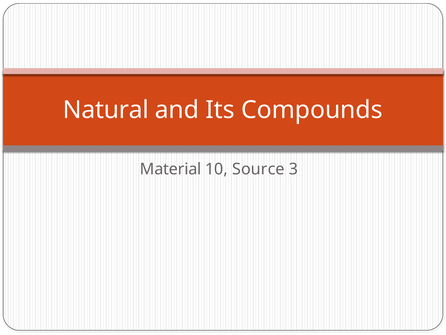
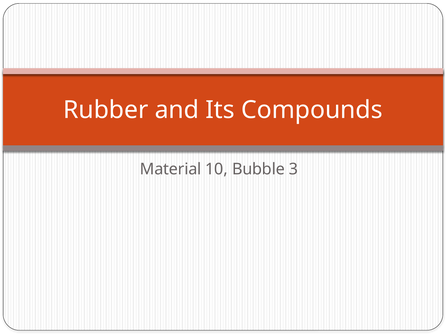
Natural: Natural -> Rubber (106, 110)
Source: Source -> Bubble (258, 169)
